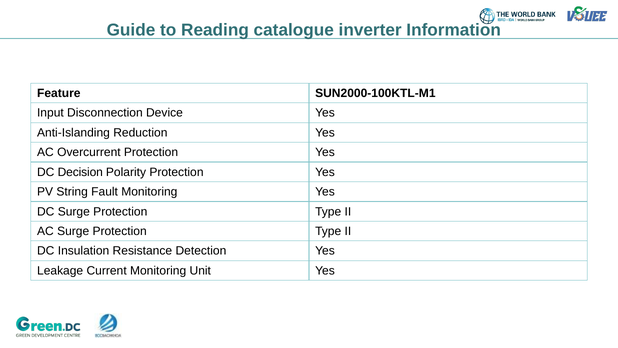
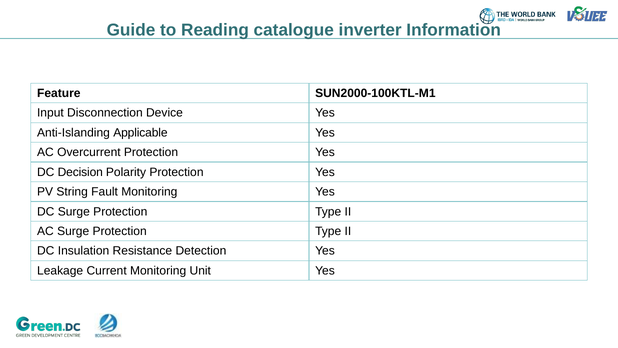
Reduction: Reduction -> Applicable (140, 132)
